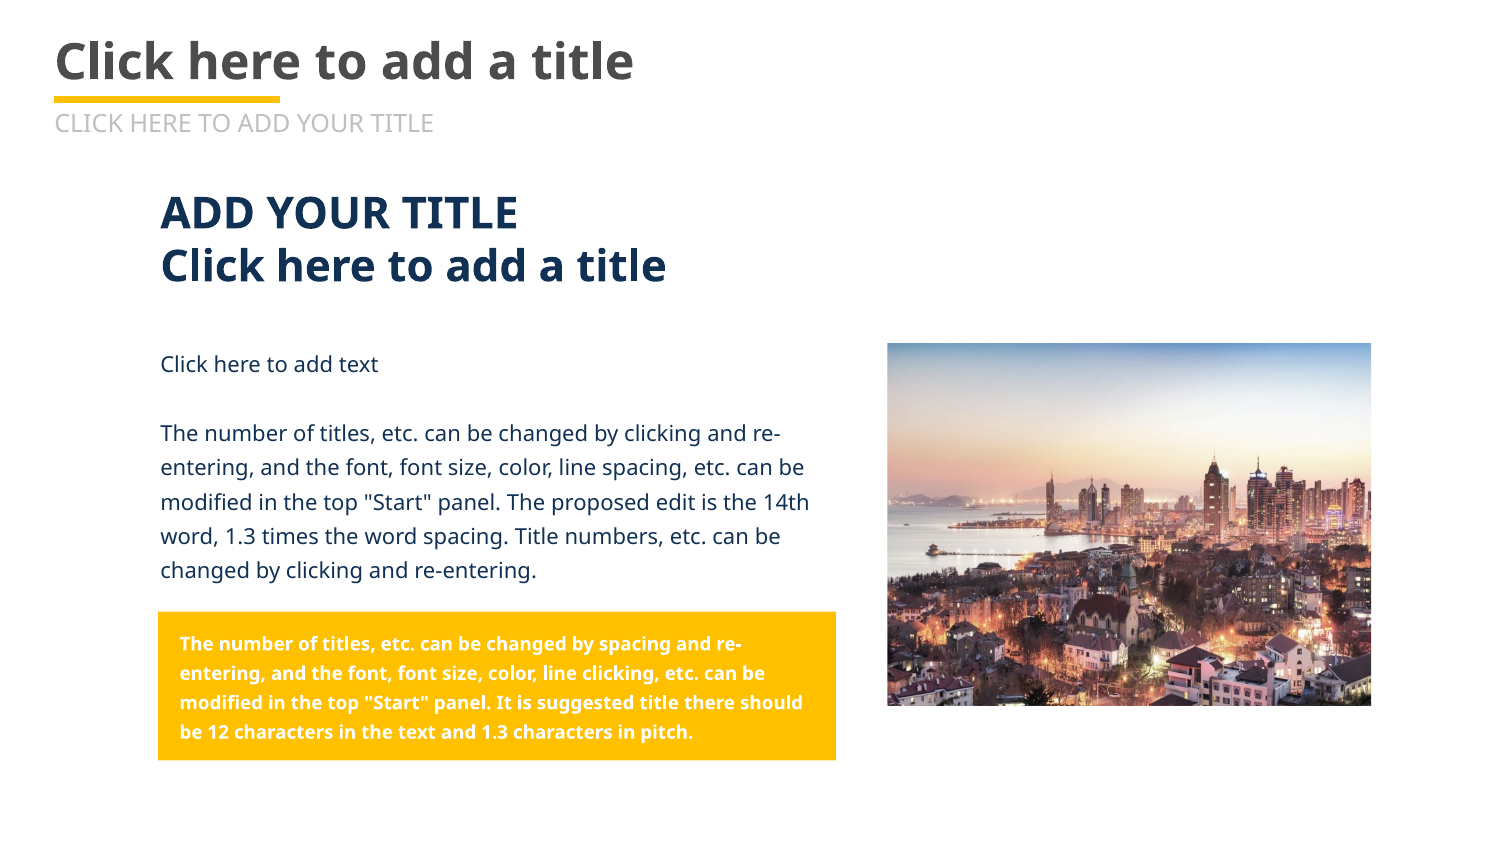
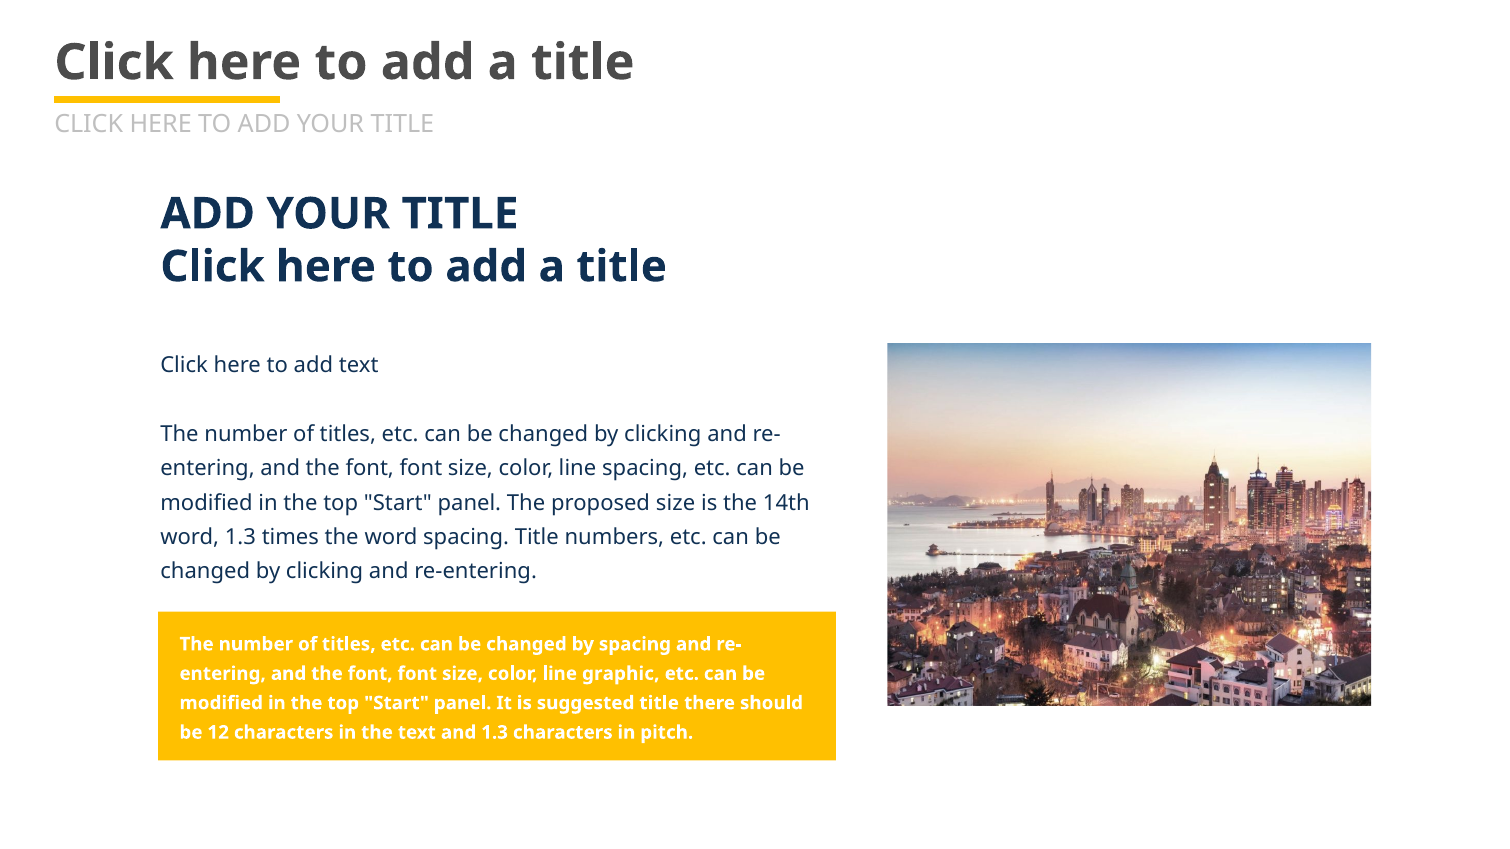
proposed edit: edit -> size (676, 503)
line clicking: clicking -> graphic (621, 674)
